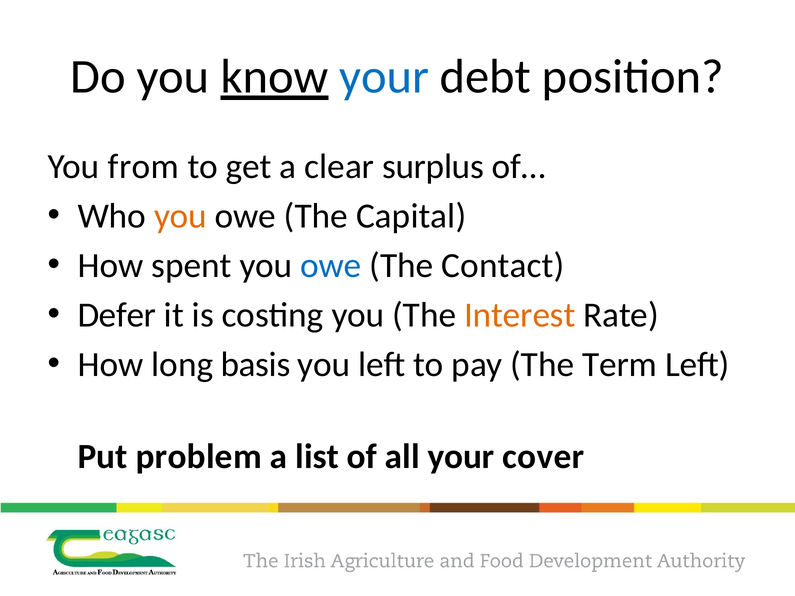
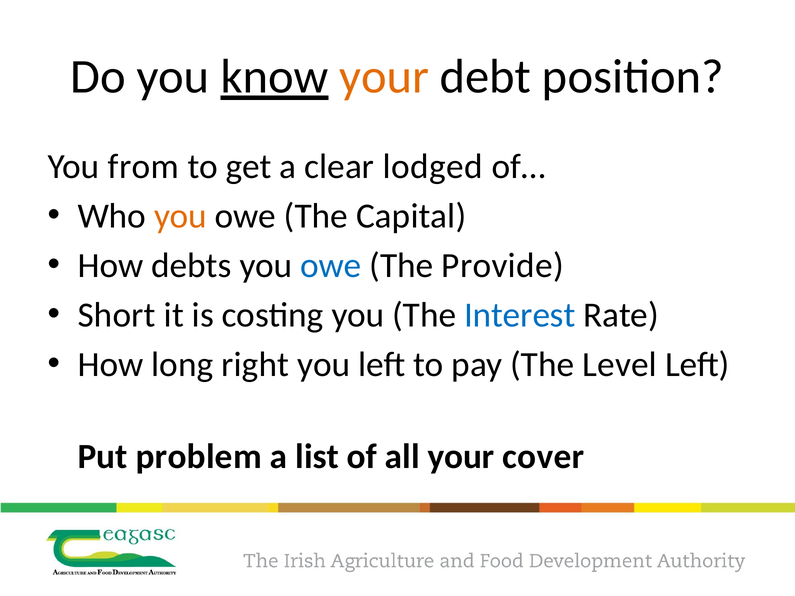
your colour: blue -> orange (384, 77)
surplus: surplus -> lodged (433, 167)
spent: spent -> debts (191, 266)
Contact: Contact -> Provide (503, 266)
Defer: Defer -> Short (117, 315)
Interest colour: orange -> blue (520, 315)
basis: basis -> right (255, 365)
Term: Term -> Level (620, 365)
